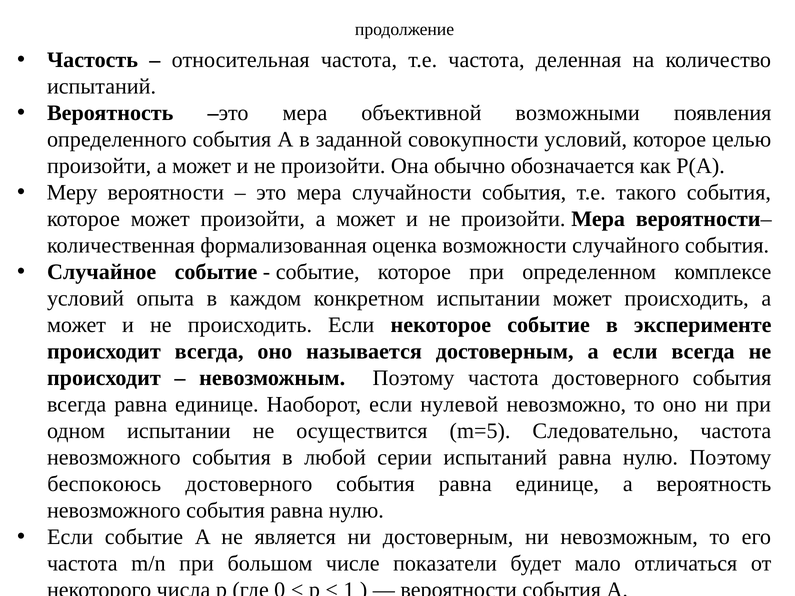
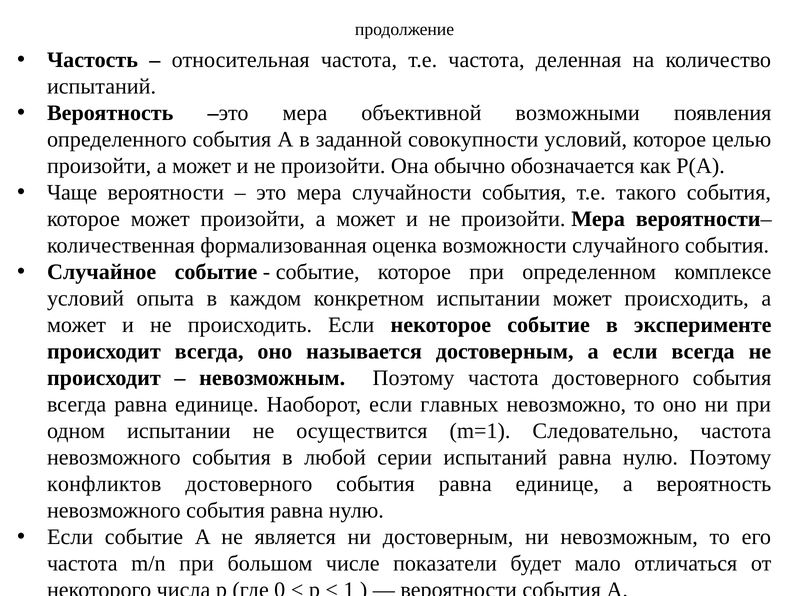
Меру: Меру -> Чаще (72, 193)
нулевой: нулевой -> главных (459, 405)
m=5: m=5 -> m=1 (480, 431)
беспокоюсь: беспокоюсь -> конфликтов (104, 484)
